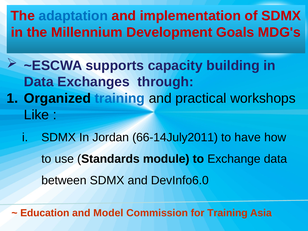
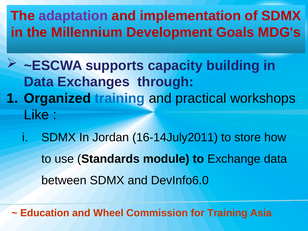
adaptation colour: blue -> purple (73, 16)
66-14July2011: 66-14July2011 -> 16-14July2011 (175, 137)
have: have -> store (248, 137)
Model: Model -> Wheel (108, 213)
